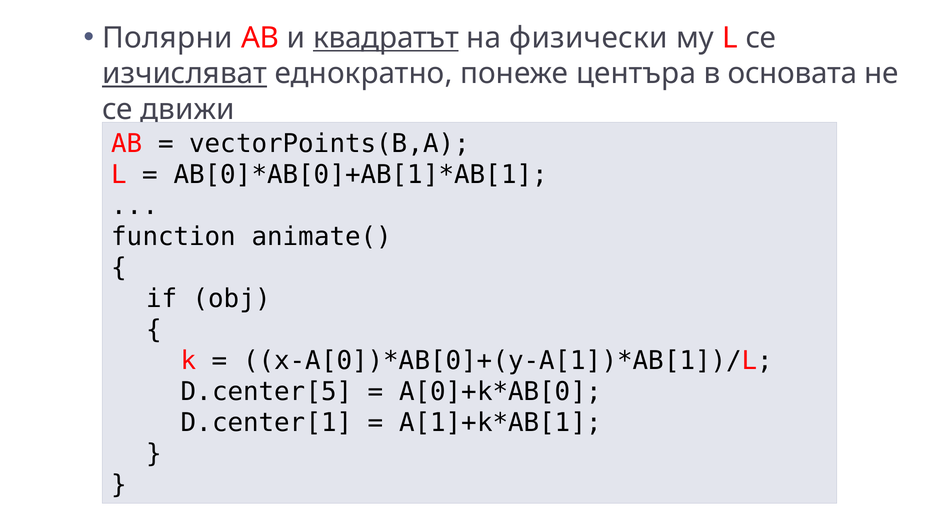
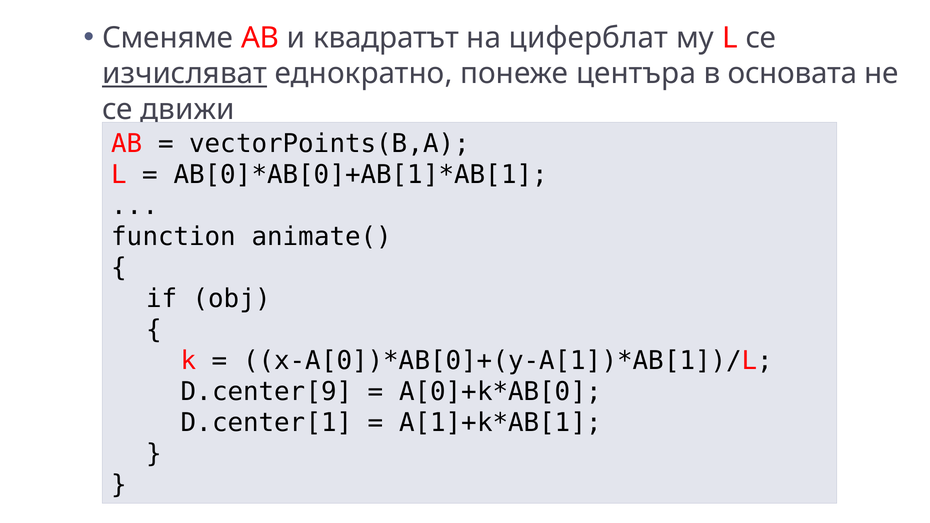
Полярни: Полярни -> Сменяме (168, 38)
квадратът underline: present -> none (386, 38)
физически: физически -> циферблат (589, 38)
D.center[5: D.center[5 -> D.center[9 (267, 392)
